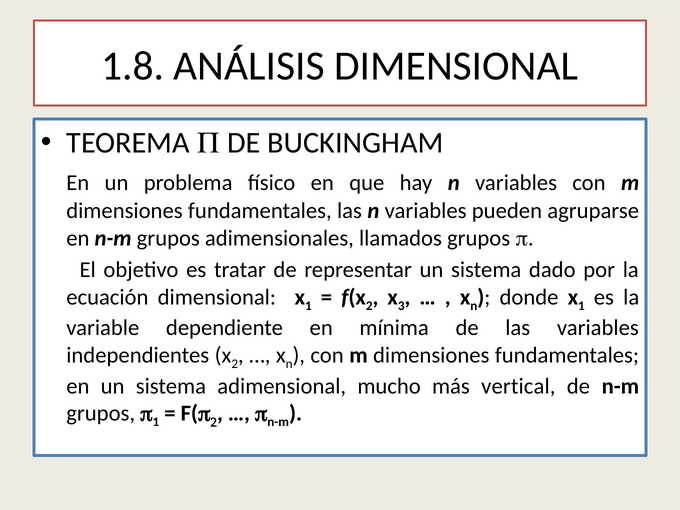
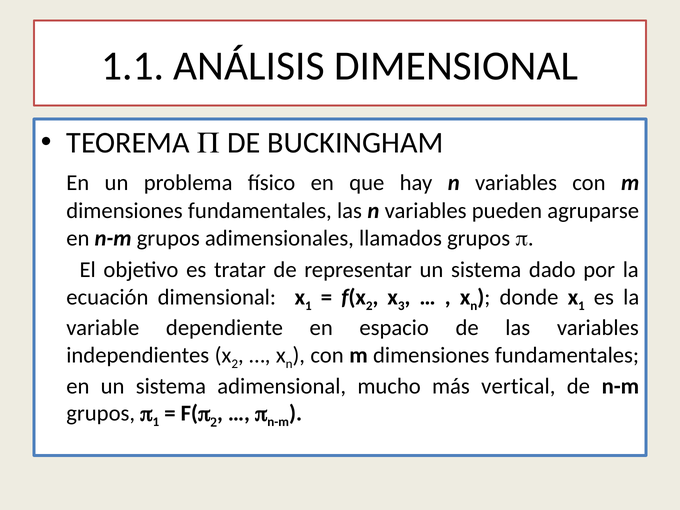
1.8: 1.8 -> 1.1 (133, 66)
mínima: mínima -> espacio (394, 328)
